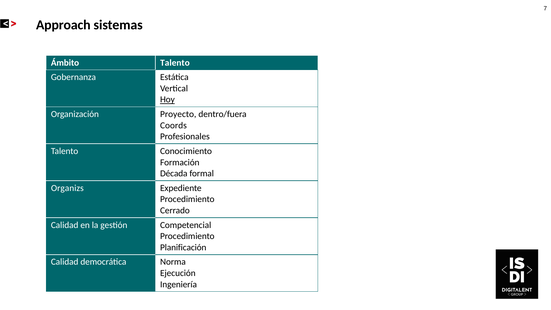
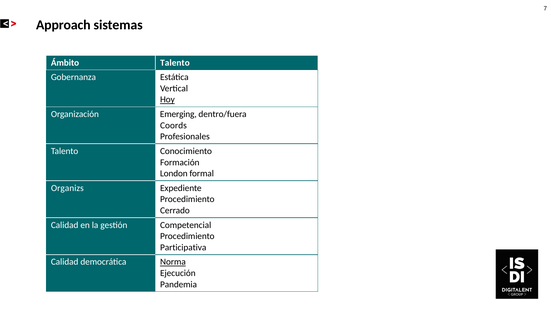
Proyecto: Proyecto -> Emerging (178, 114)
Década: Década -> London (174, 174)
Planificación: Planificación -> Participativa (183, 247)
Norma underline: none -> present (173, 262)
Ingeniería: Ingeniería -> Pandemia (179, 284)
